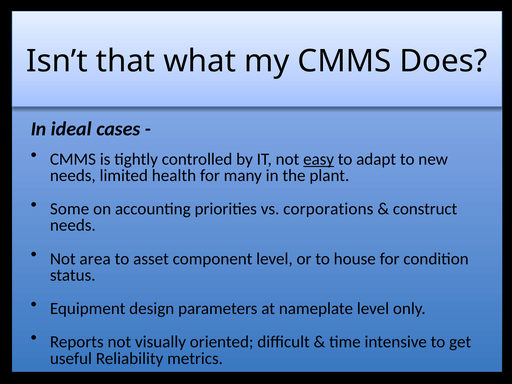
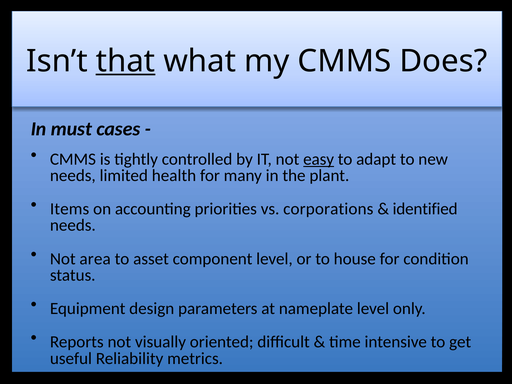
that underline: none -> present (125, 61)
ideal: ideal -> must (71, 129)
Some: Some -> Items (70, 209)
construct: construct -> identified (425, 209)
